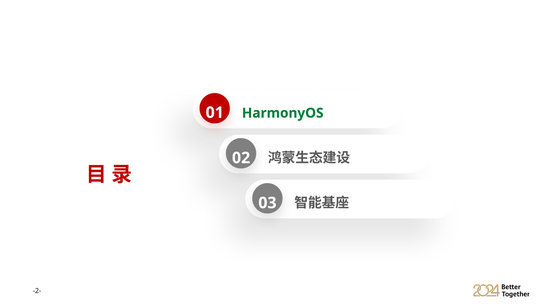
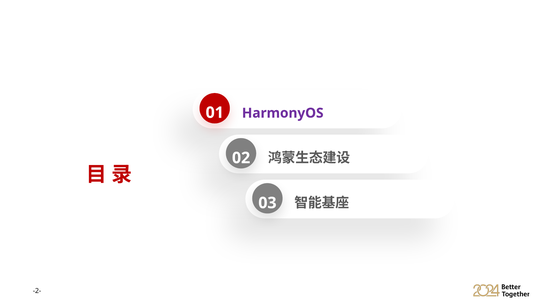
HarmonyOS colour: green -> purple (283, 113)
